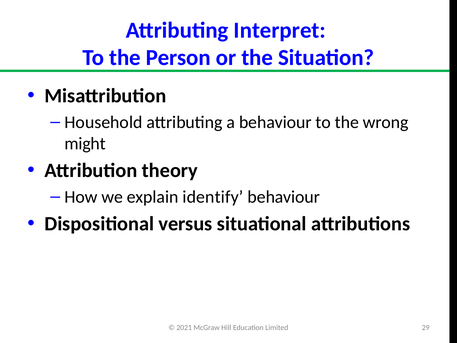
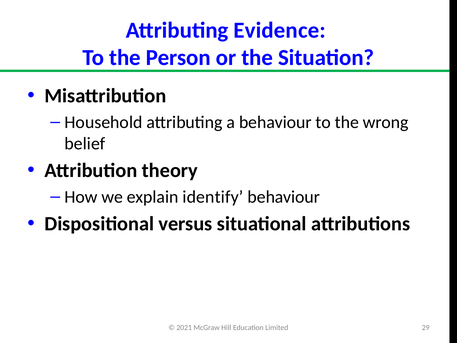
Interpret: Interpret -> Evidence (280, 30)
might: might -> belief (85, 143)
